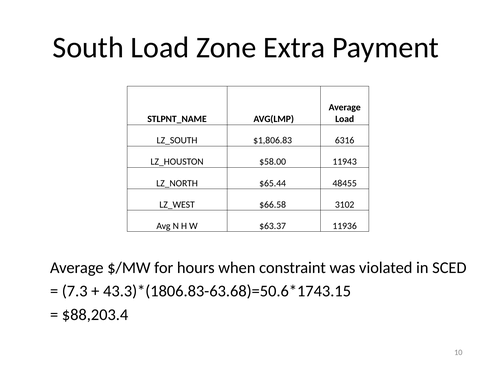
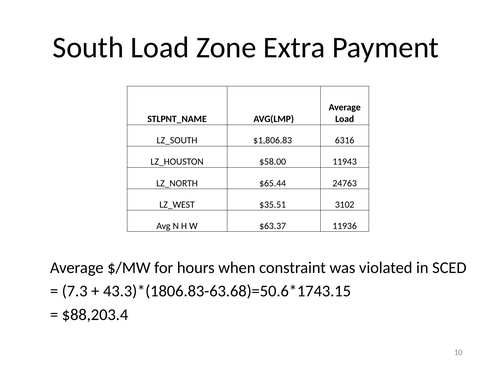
48455: 48455 -> 24763 (345, 183)
$66.58: $66.58 -> $35.51 (273, 205)
